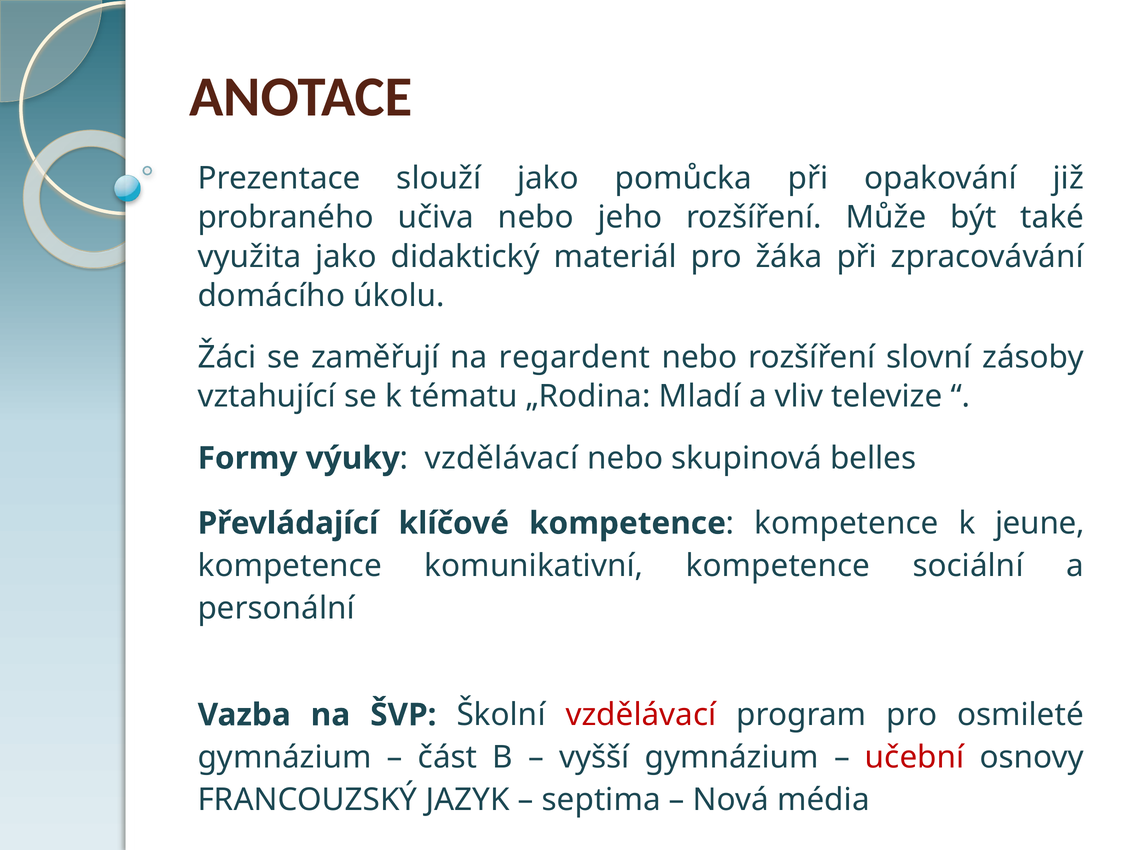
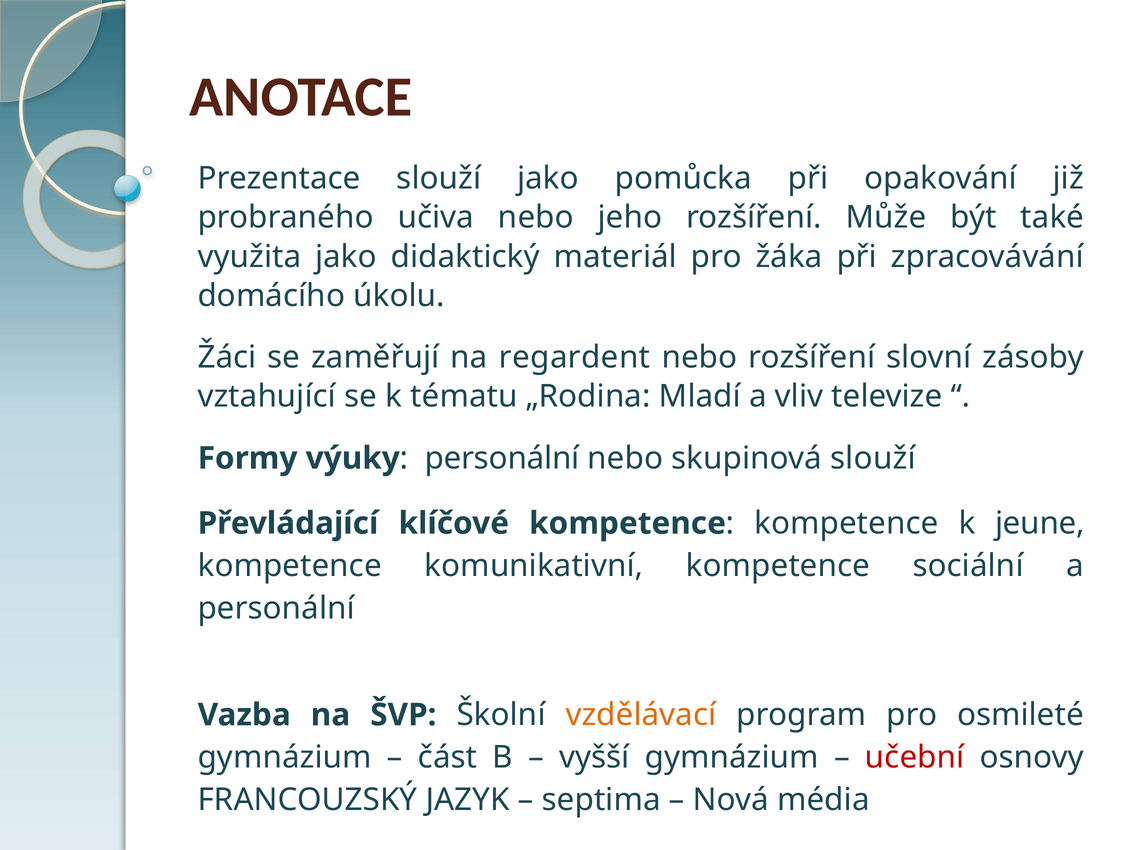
vzdělávací: vzdělávací -> personální (502, 458)
skupinová belles: belles -> slouží (873, 458)
vzdělávací colour: red -> orange (641, 715)
